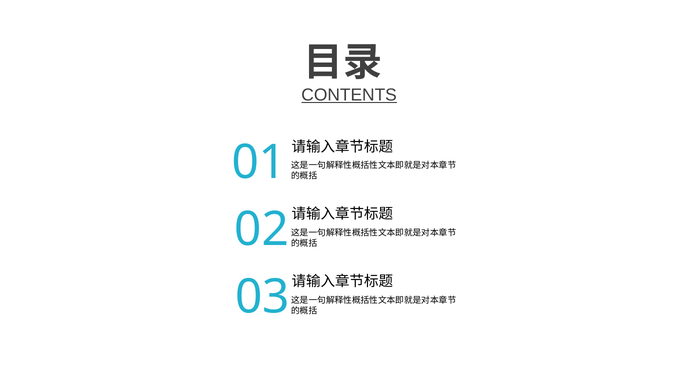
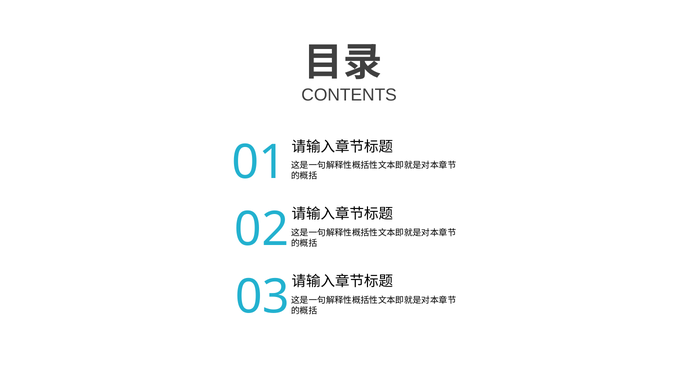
CONTENTS underline: present -> none (349, 95)
